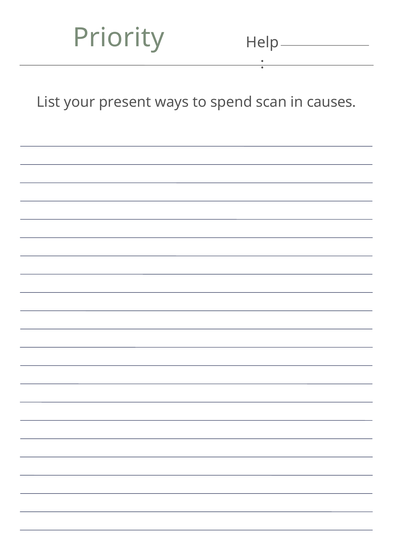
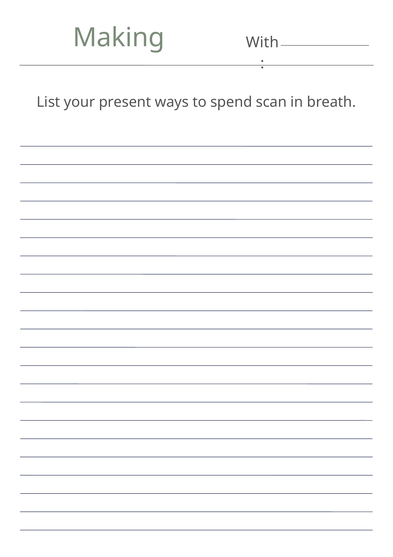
Priority: Priority -> Making (119, 38)
Help: Help -> With (262, 42)
causes: causes -> breath (331, 102)
